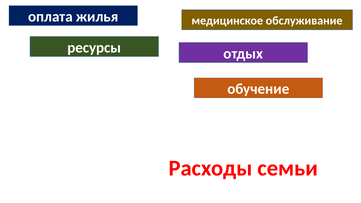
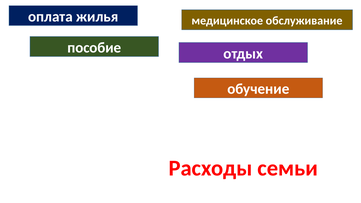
ресурсы: ресурсы -> пособие (94, 48)
